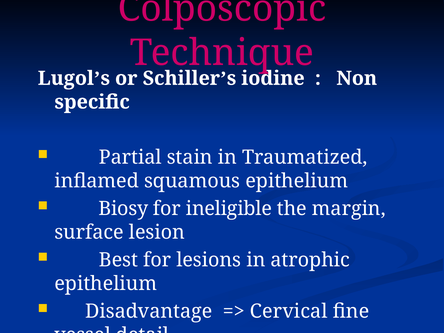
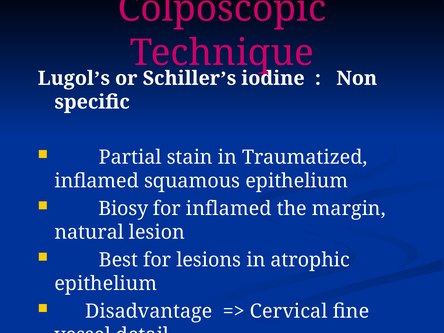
for ineligible: ineligible -> inflamed (229, 209)
surface: surface -> natural (89, 232)
